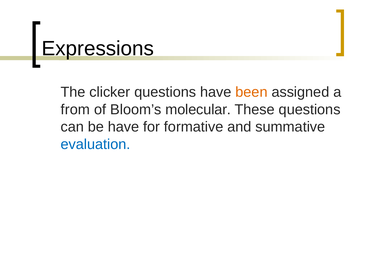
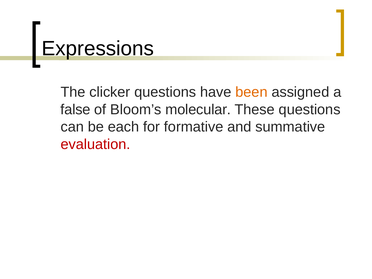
from: from -> false (75, 110)
be have: have -> each (124, 127)
evaluation colour: blue -> red (95, 144)
